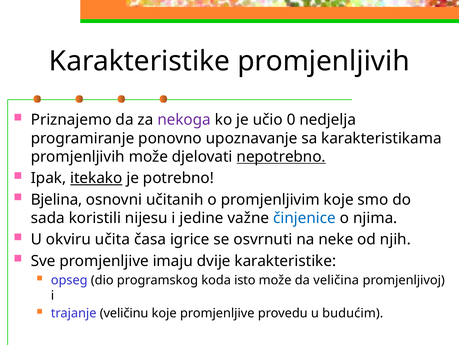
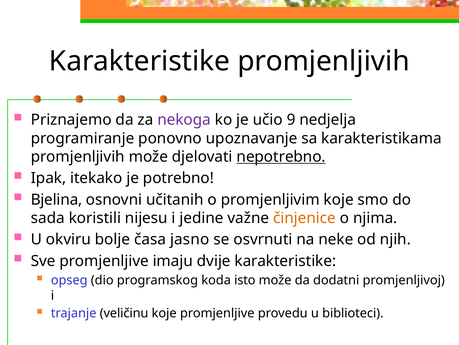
0: 0 -> 9 (291, 120)
itekako underline: present -> none (96, 178)
činjenice colour: blue -> orange (305, 218)
učita: učita -> bolje (113, 239)
igrice: igrice -> jasno (190, 239)
veličina: veličina -> dodatni (336, 280)
budućim: budućim -> biblioteci (353, 313)
